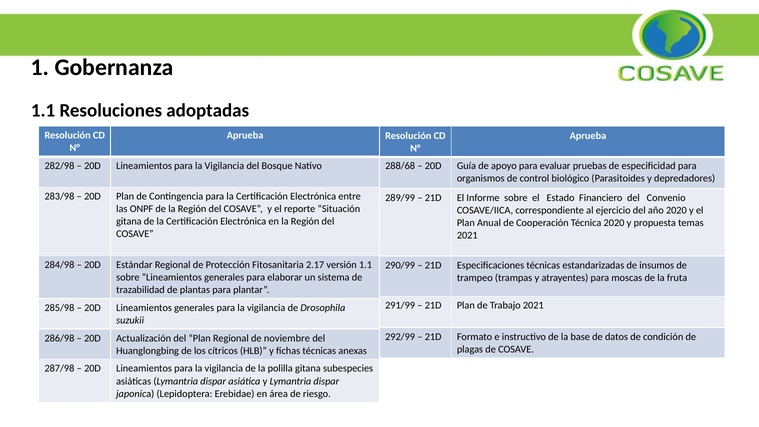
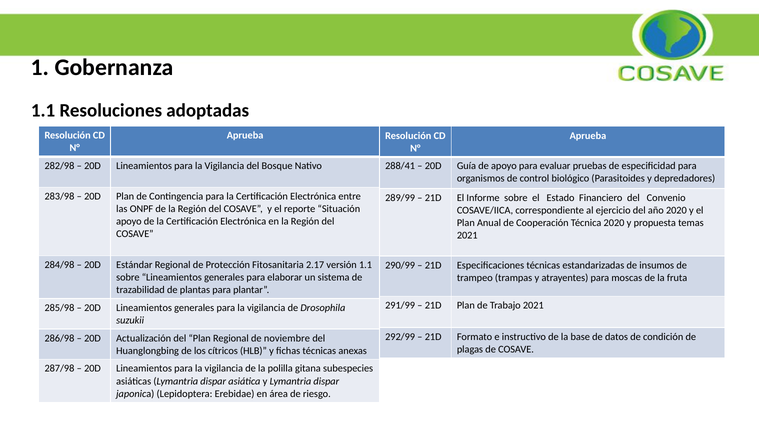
288/68: 288/68 -> 288/41 (400, 166)
gitana: gitana -> apoyo (129, 221)
